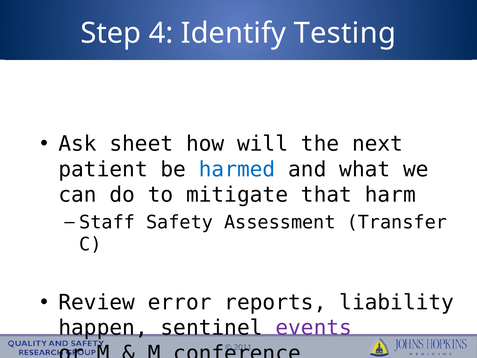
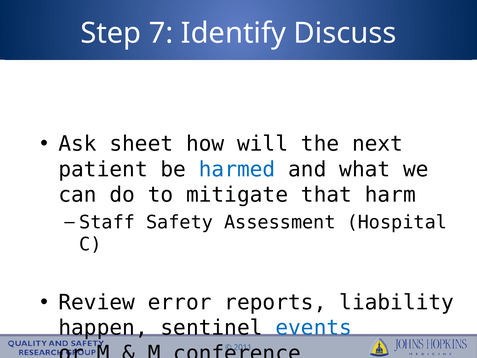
4: 4 -> 7 (161, 33)
Testing: Testing -> Discuss (345, 33)
Transfer: Transfer -> Hospital (397, 222)
events colour: purple -> blue (314, 328)
